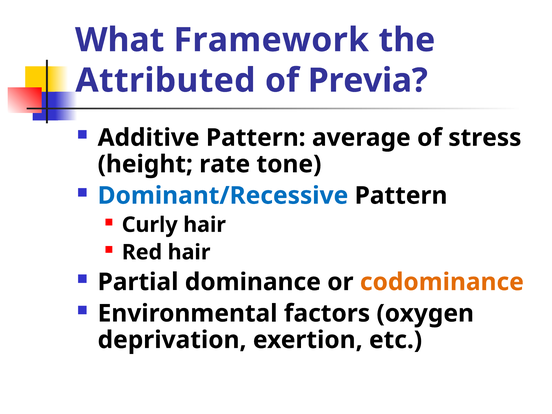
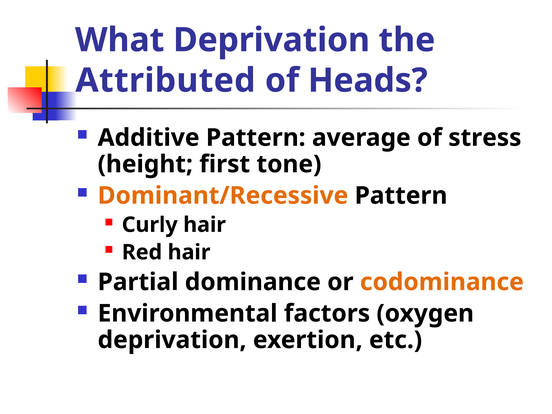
What Framework: Framework -> Deprivation (272, 40)
Previa: Previa -> Heads (368, 81)
rate: rate -> first (225, 164)
Dominant/Recessive colour: blue -> orange (223, 196)
